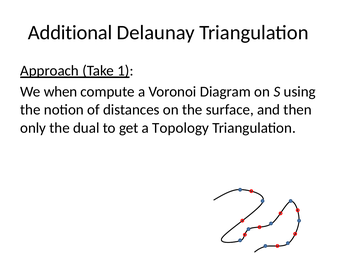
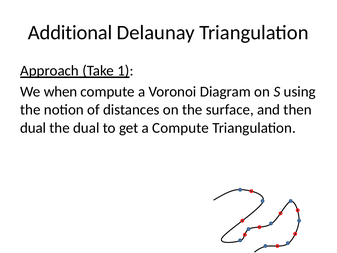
only: only -> dual (33, 128)
a Topology: Topology -> Compute (181, 128)
